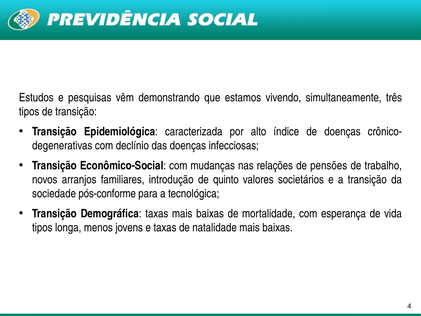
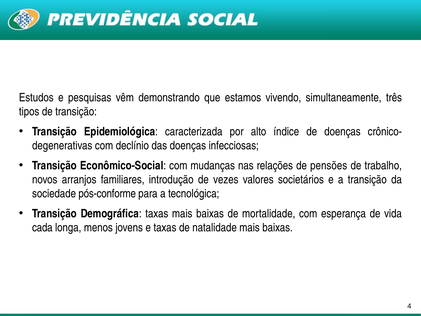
quinto: quinto -> vezes (226, 180)
tipos: tipos -> cada (42, 227)
